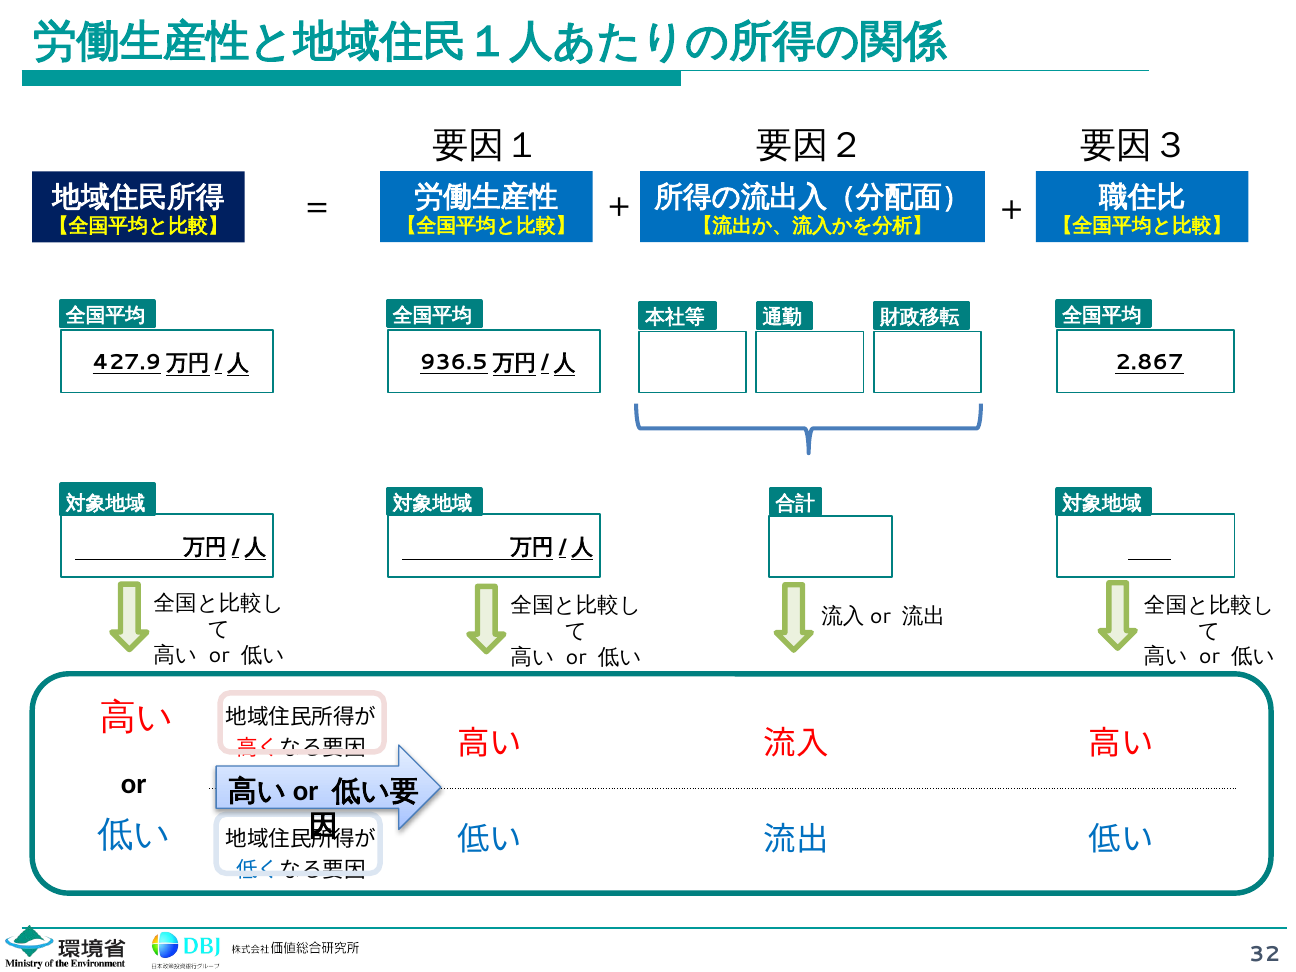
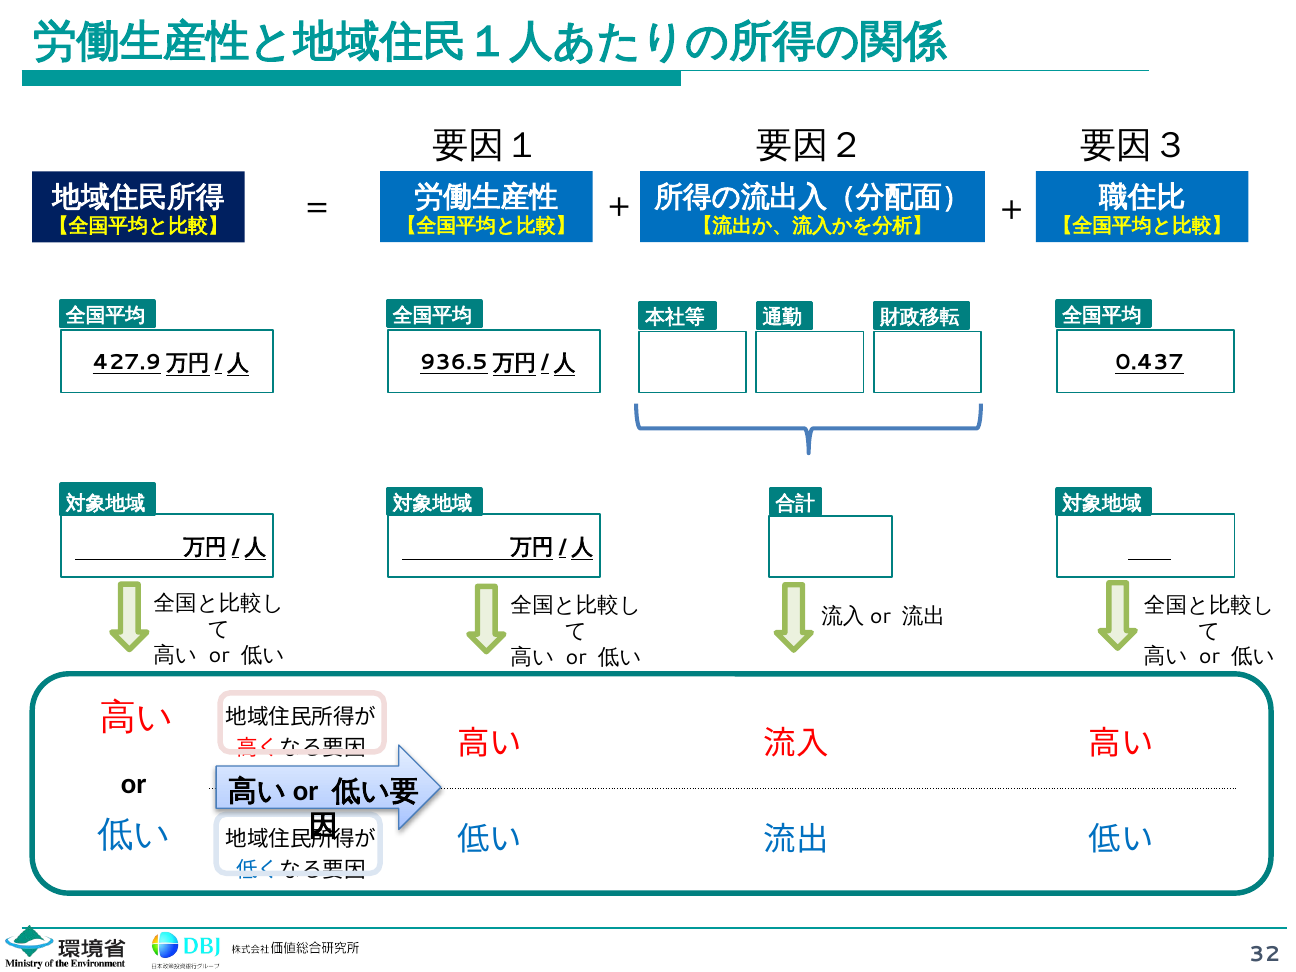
2.867: 2.867 -> 0.437 (1150, 363)
